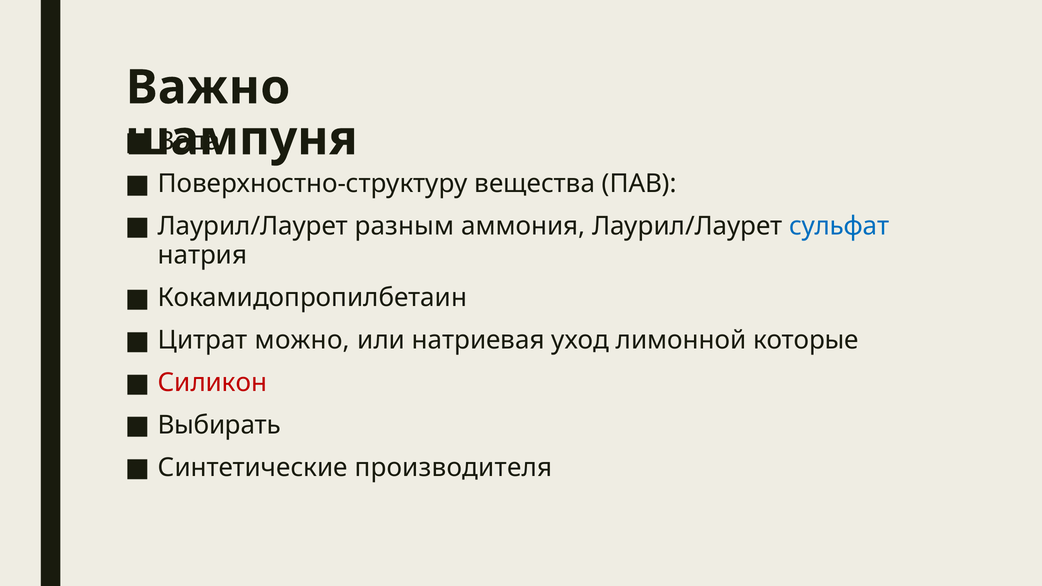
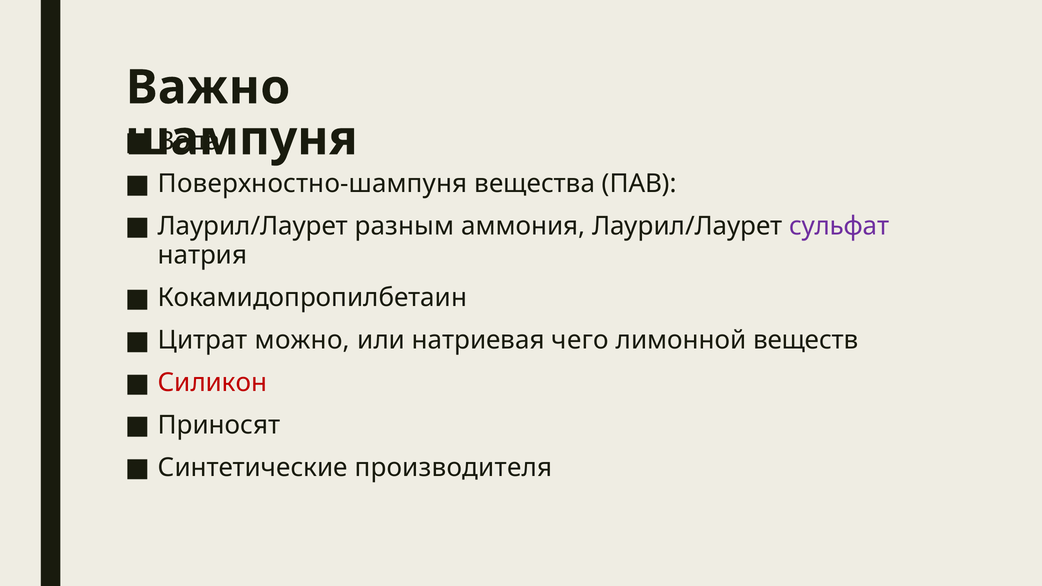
Поверхностно-структуру: Поверхностно-структуру -> Поверхностно-шампуня (313, 184)
сульфат colour: blue -> purple (839, 226)
уход: уход -> чего (580, 340)
которые: которые -> веществ (806, 340)
Выбирать: Выбирать -> Приносят (219, 425)
